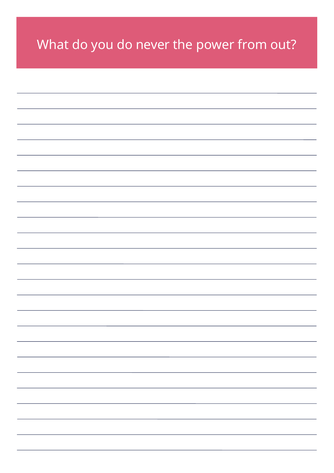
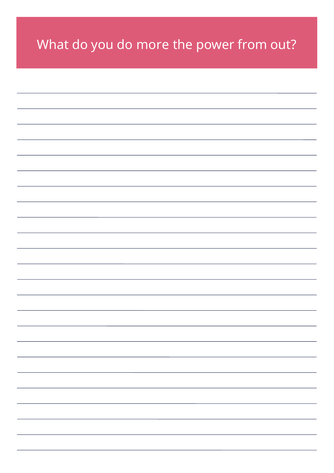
never: never -> more (153, 45)
